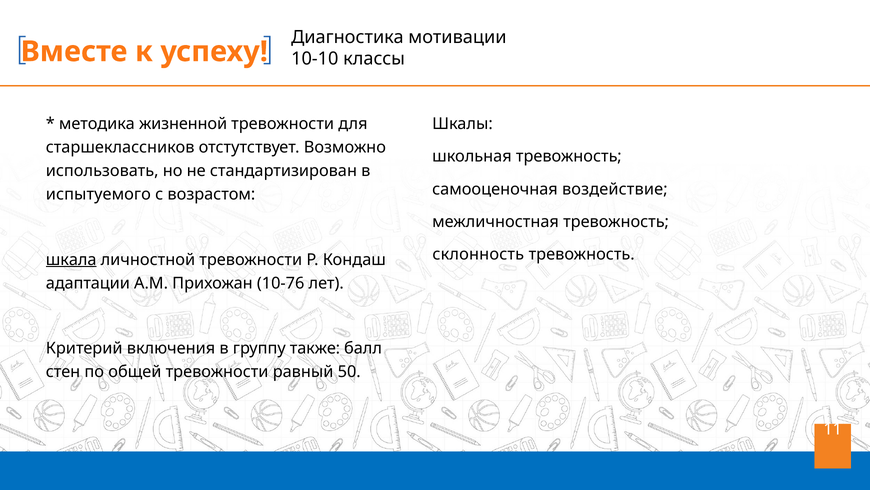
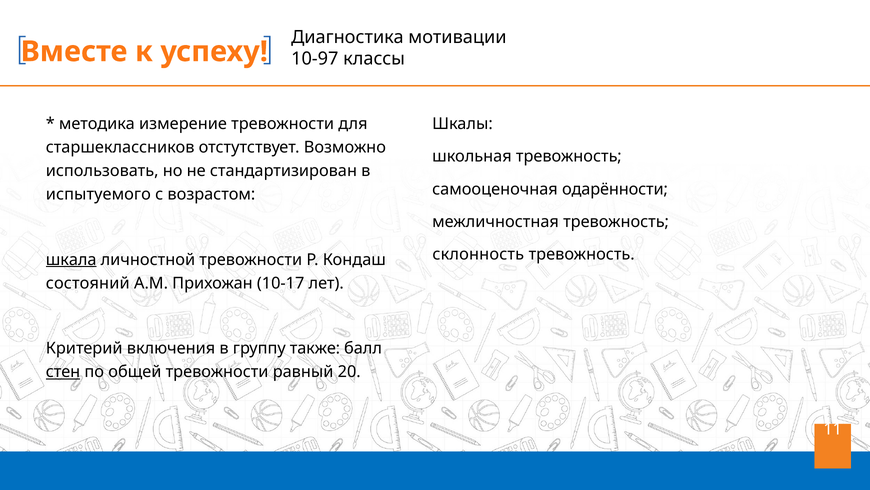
10-10: 10-10 -> 10-97 (315, 59)
жизненной: жизненной -> измерение (183, 124)
воздействие: воздействие -> одарённости (615, 189)
адаптации: адаптации -> состояний (88, 283)
10-76: 10-76 -> 10-17 (281, 283)
стен underline: none -> present (63, 371)
50: 50 -> 20 (349, 371)
